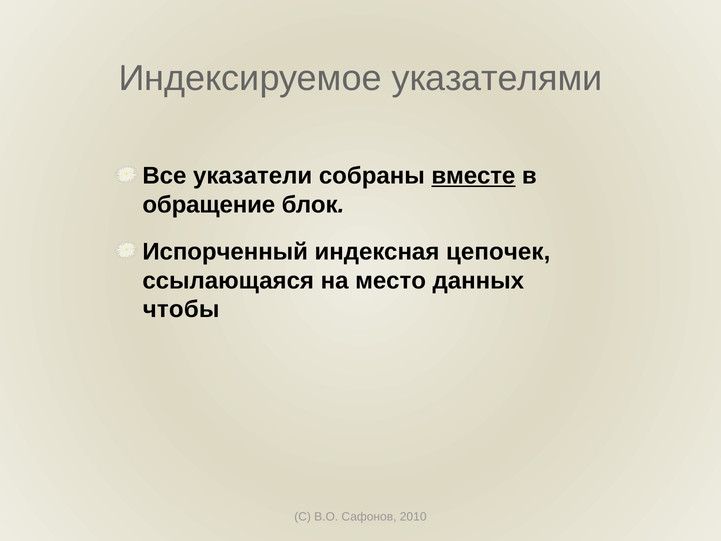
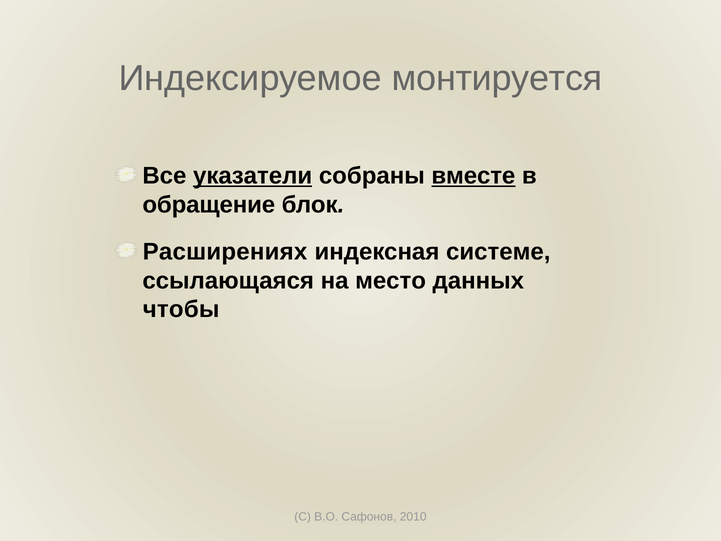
указателями: указателями -> монтируется (497, 79)
указатели underline: none -> present (253, 176)
Испорченный: Испорченный -> Расширениях (225, 252)
цепочек: цепочек -> системе (498, 252)
